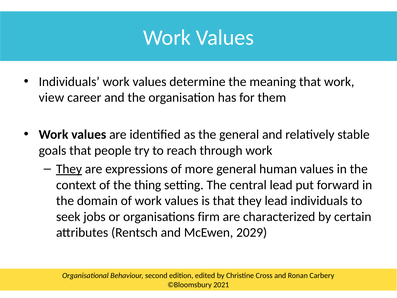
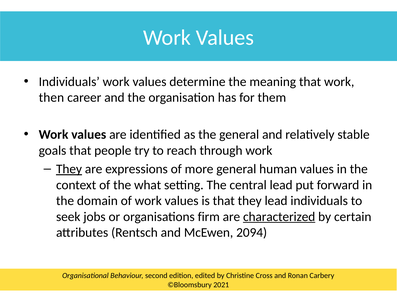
view: view -> then (51, 97)
thing: thing -> what (148, 185)
characterized underline: none -> present (279, 217)
2029: 2029 -> 2094 (252, 232)
